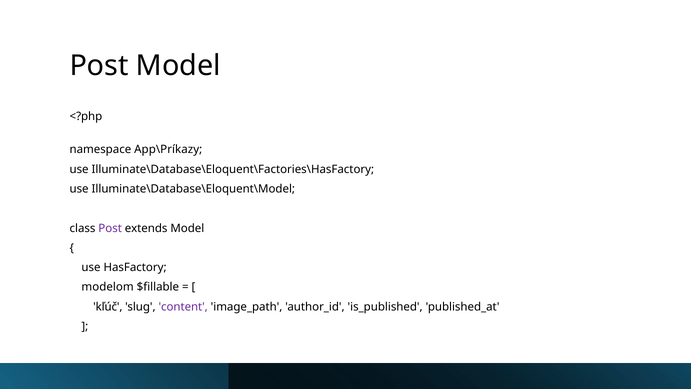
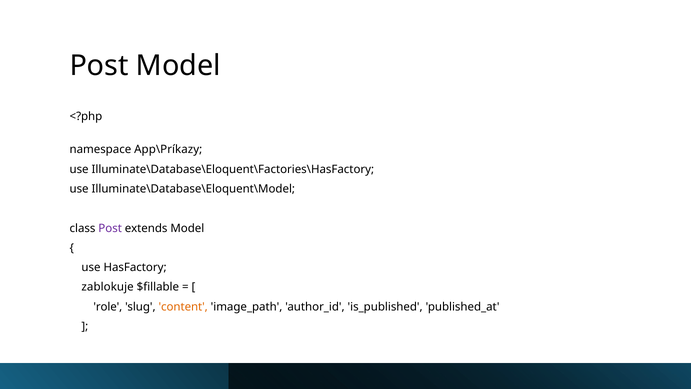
modelom: modelom -> zablokuje (108, 287)
kľúč: kľúč -> role (108, 307)
content colour: purple -> orange (183, 307)
